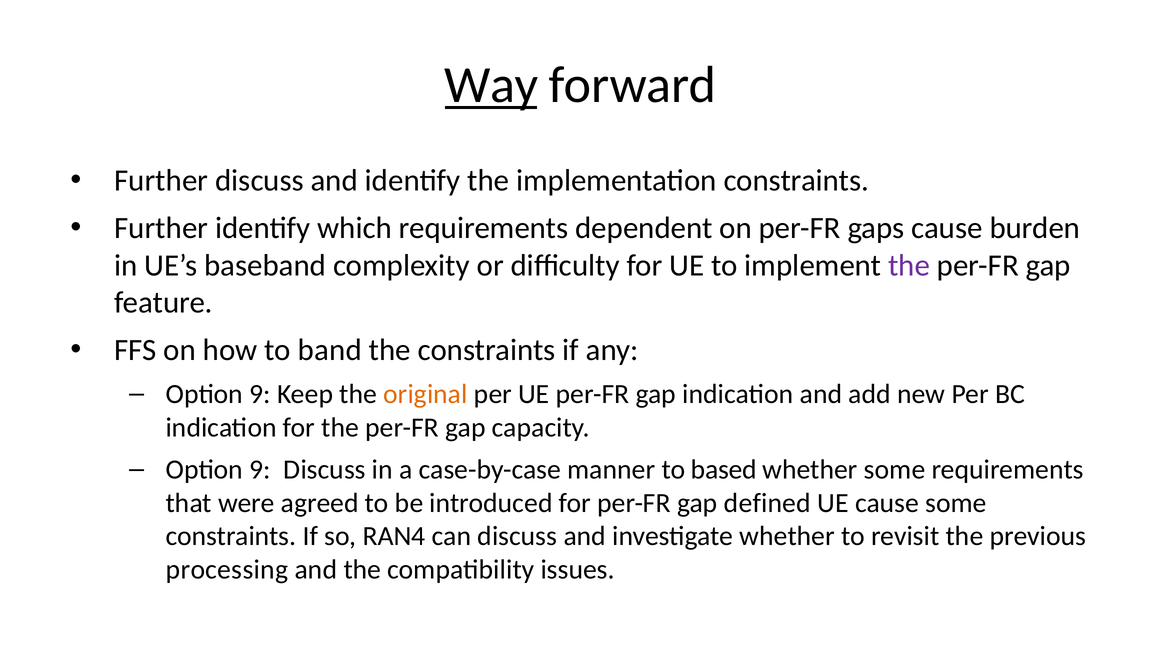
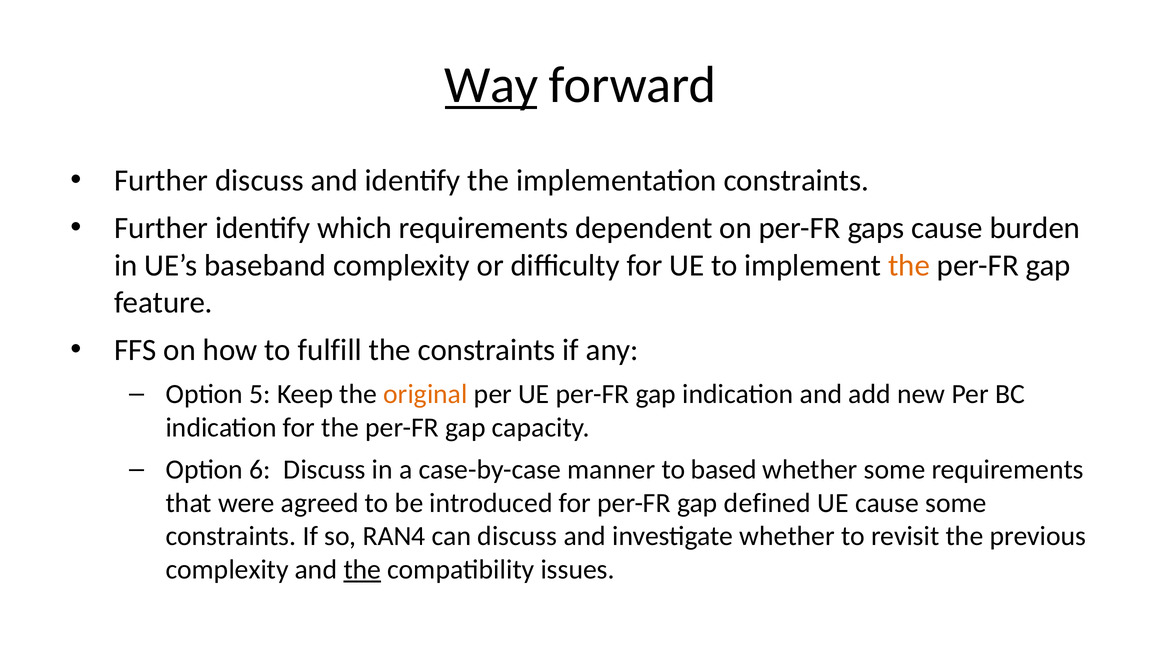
the colour: purple -> orange (909, 265)
band: band -> fulfill (330, 350)
9: 9 -> 5 (260, 394)
9: 9 -> 6 (260, 470)
processing: processing -> complexity (227, 569)
the underline: none -> present (362, 569)
